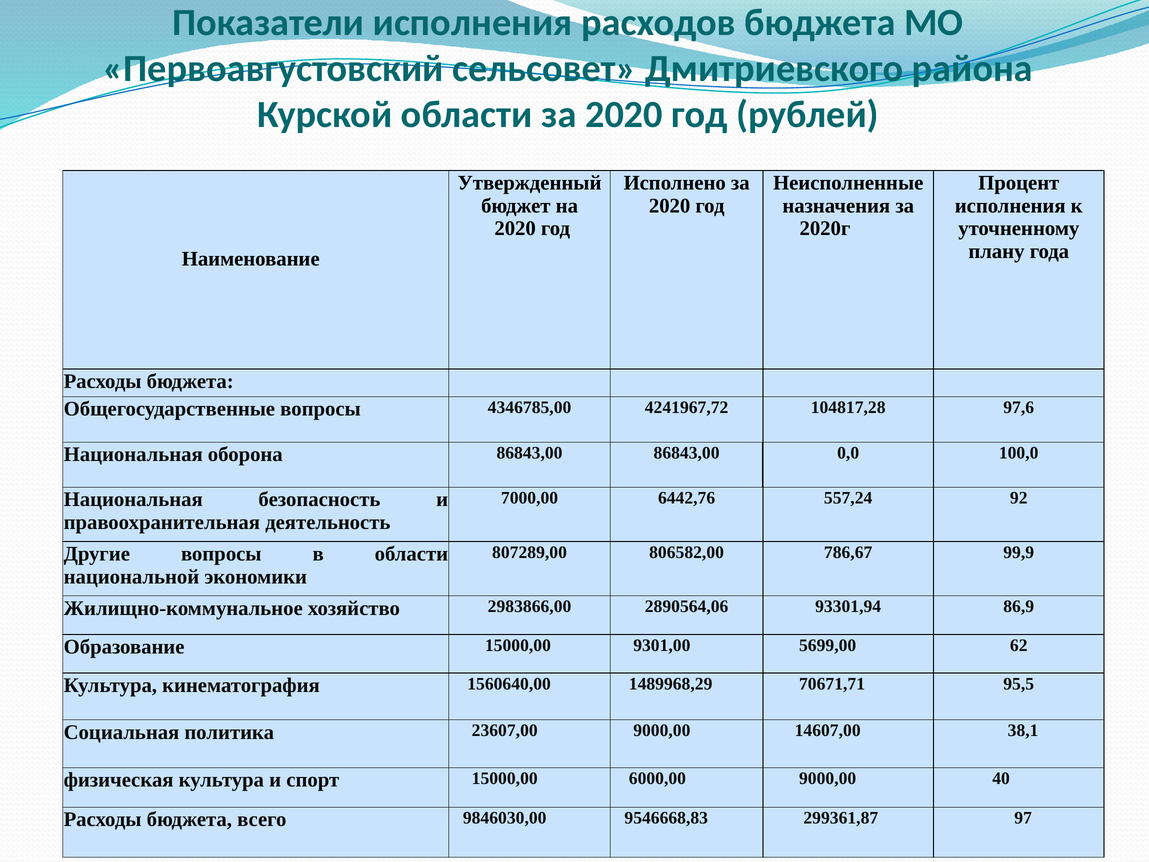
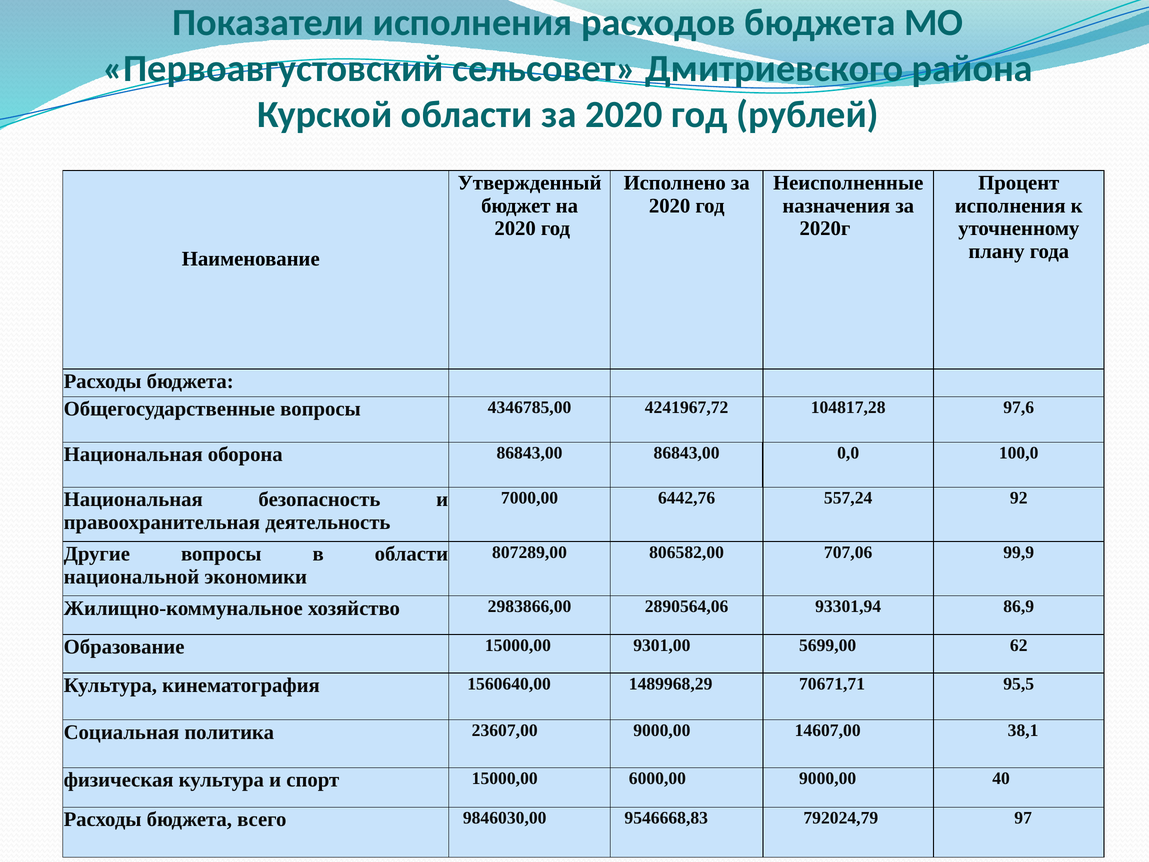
786,67: 786,67 -> 707,06 (848, 552)
299361,87: 299361,87 -> 792024,79 (841, 818)
